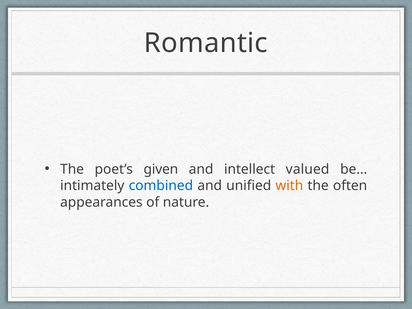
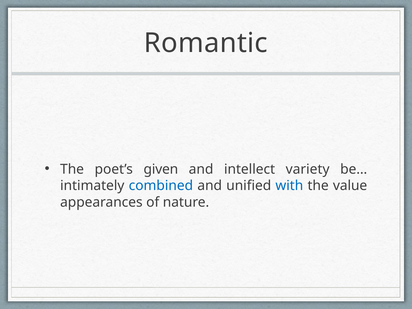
valued: valued -> variety (308, 169)
with colour: orange -> blue (289, 186)
often: often -> value (350, 186)
